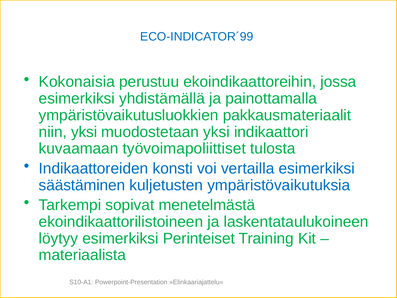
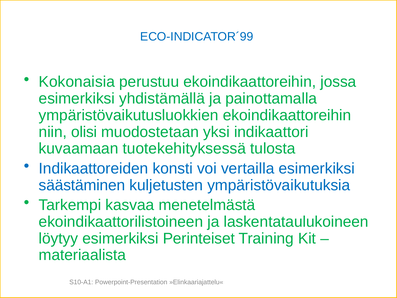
ympäristövaikutusluokkien pakkausmateriaalit: pakkausmateriaalit -> ekoindikaattoreihin (287, 115)
niin yksi: yksi -> olisi (84, 132)
työvoimapoliittiset: työvoimapoliittiset -> tuotekehityksessä (184, 149)
sopivat: sopivat -> kasvaa (130, 205)
